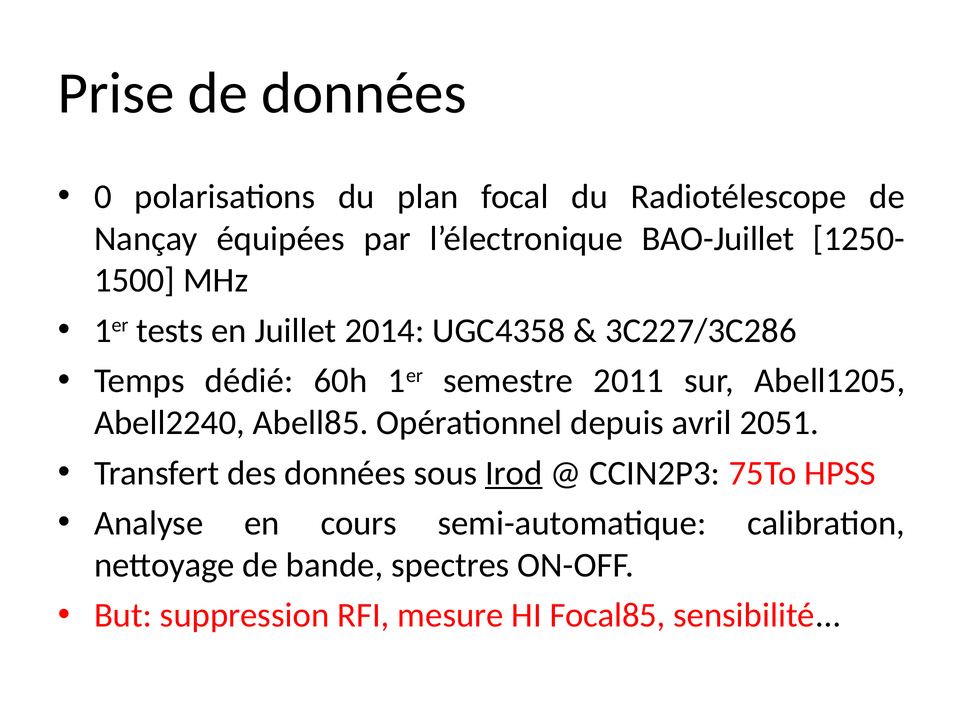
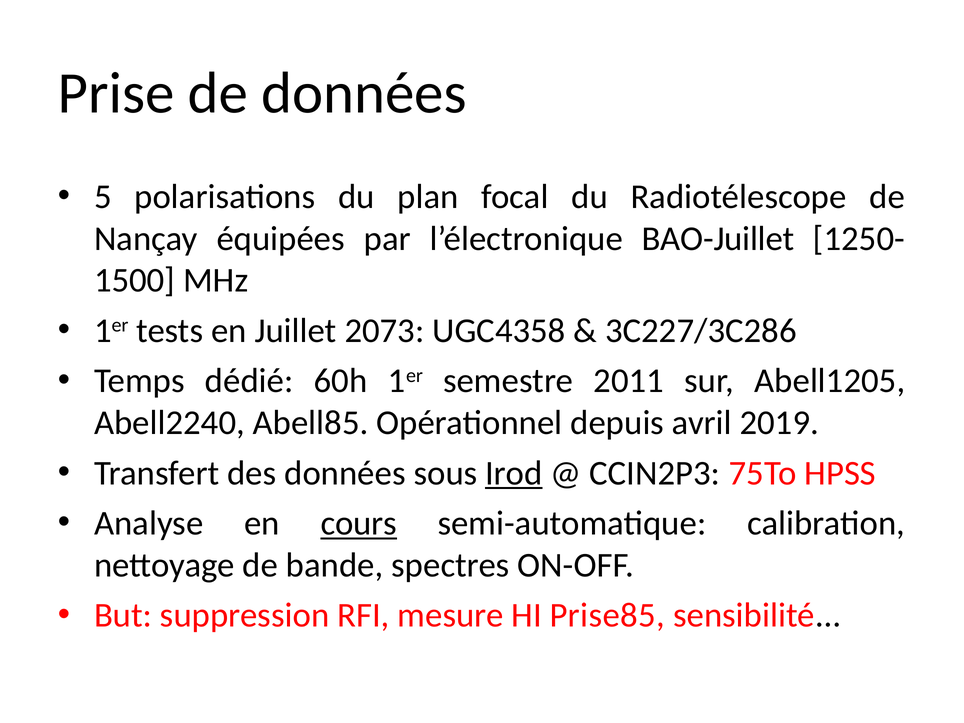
0: 0 -> 5 (103, 197)
2014: 2014 -> 2073 (384, 331)
2051: 2051 -> 2019 (779, 423)
cours underline: none -> present (359, 523)
Focal85: Focal85 -> Prise85 (607, 615)
